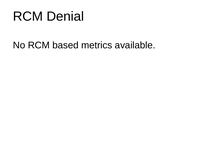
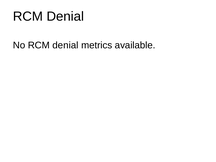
No RCM based: based -> denial (65, 45)
